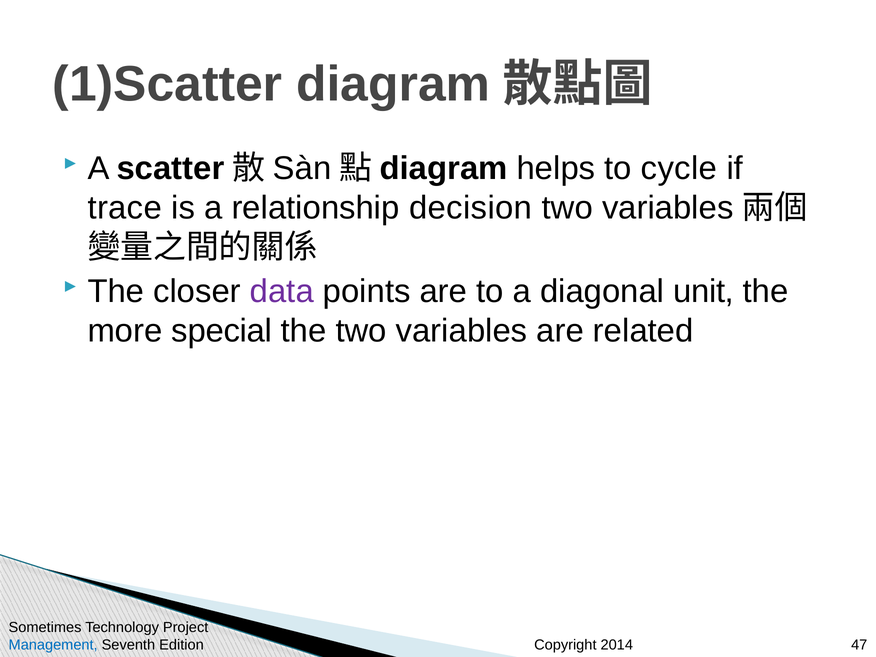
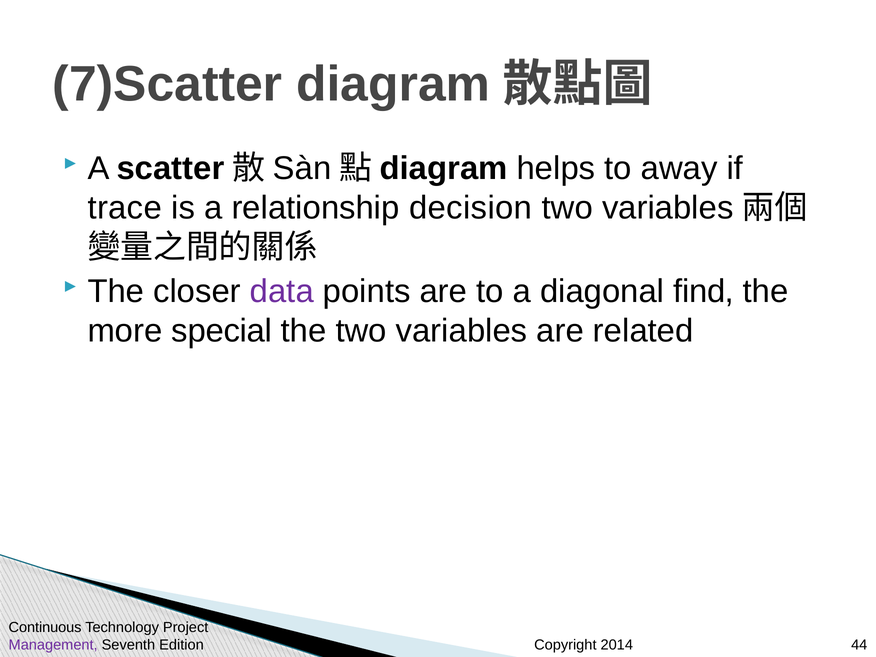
1)Scatter: 1)Scatter -> 7)Scatter (167, 85)
cycle: cycle -> away (679, 168)
unit: unit -> find (704, 292)
Sometimes: Sometimes -> Continuous (45, 627)
Management colour: blue -> purple (53, 645)
47: 47 -> 44 (859, 645)
